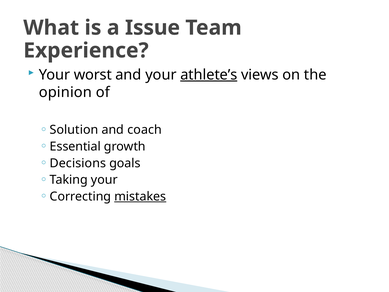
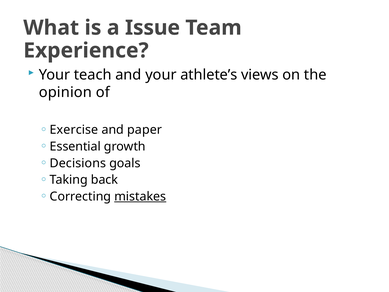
worst: worst -> teach (93, 75)
athlete’s underline: present -> none (209, 75)
Solution: Solution -> Exercise (74, 130)
coach: coach -> paper (145, 130)
Taking your: your -> back (104, 180)
